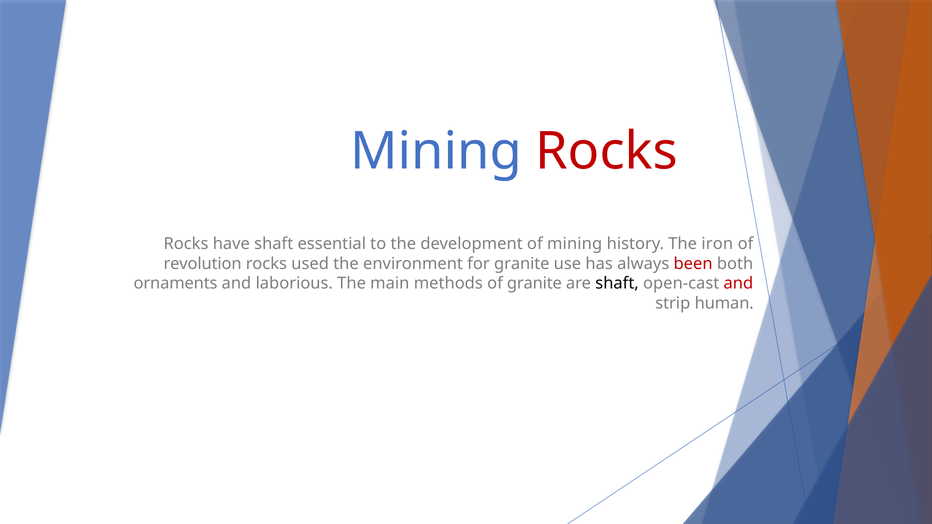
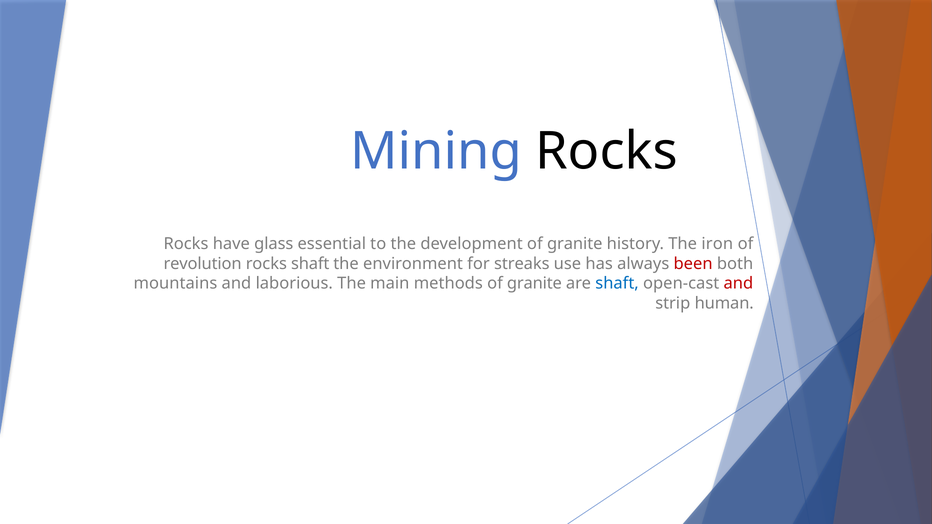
Rocks colour: red -> black (607, 151)
have shaft: shaft -> glass (274, 244)
development of mining: mining -> granite (575, 244)
rocks used: used -> shaft (310, 264)
for granite: granite -> streaks (522, 264)
ornaments: ornaments -> mountains (175, 284)
shaft colour: black -> blue (617, 284)
